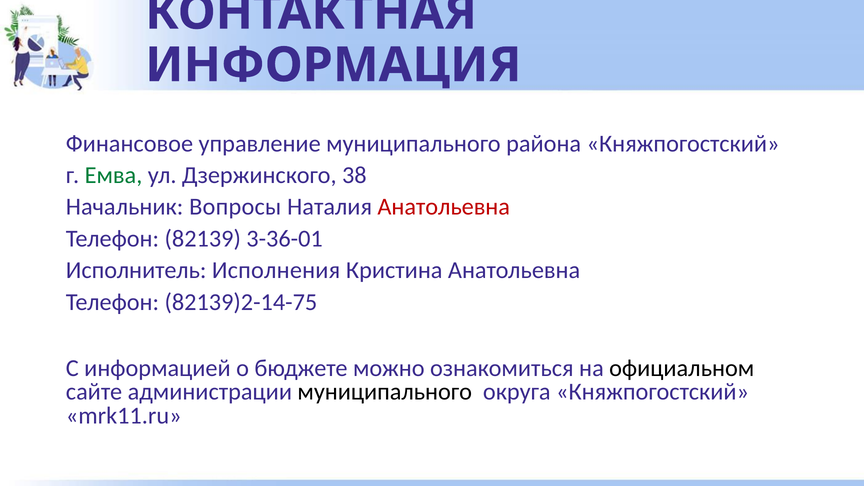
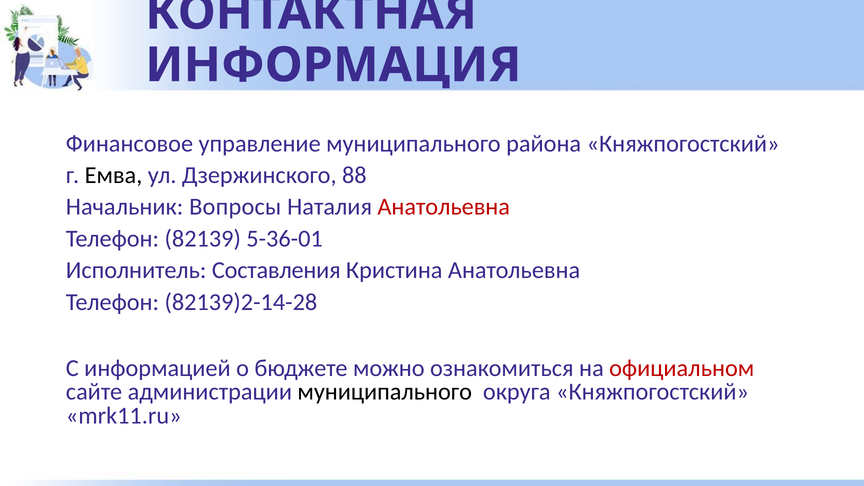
Емва colour: green -> black (114, 175)
38: 38 -> 88 (354, 175)
3-36-01: 3-36-01 -> 5-36-01 (285, 239)
Исполнения: Исполнения -> Составления (276, 270)
82139)2-14-75: 82139)2-14-75 -> 82139)2-14-28 (241, 302)
официальном colour: black -> red (682, 368)
